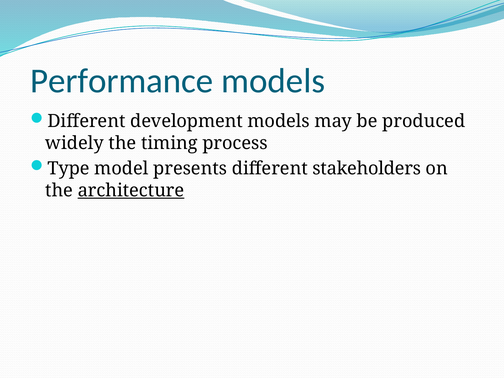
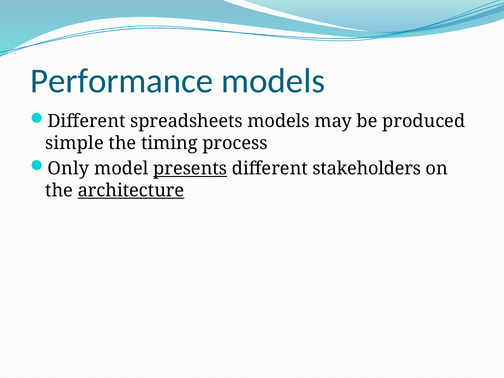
development: development -> spreadsheets (186, 121)
widely: widely -> simple (75, 143)
Type: Type -> Only (68, 169)
presents underline: none -> present (190, 169)
